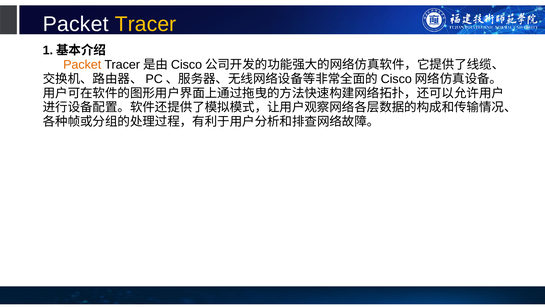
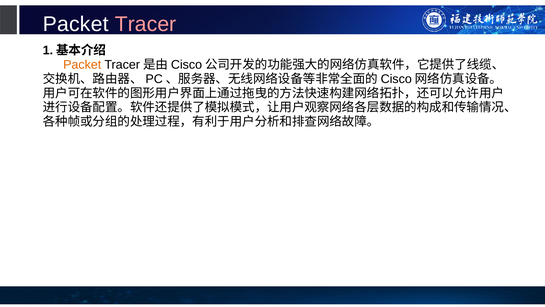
Tracer colour: yellow -> pink (146, 24)
